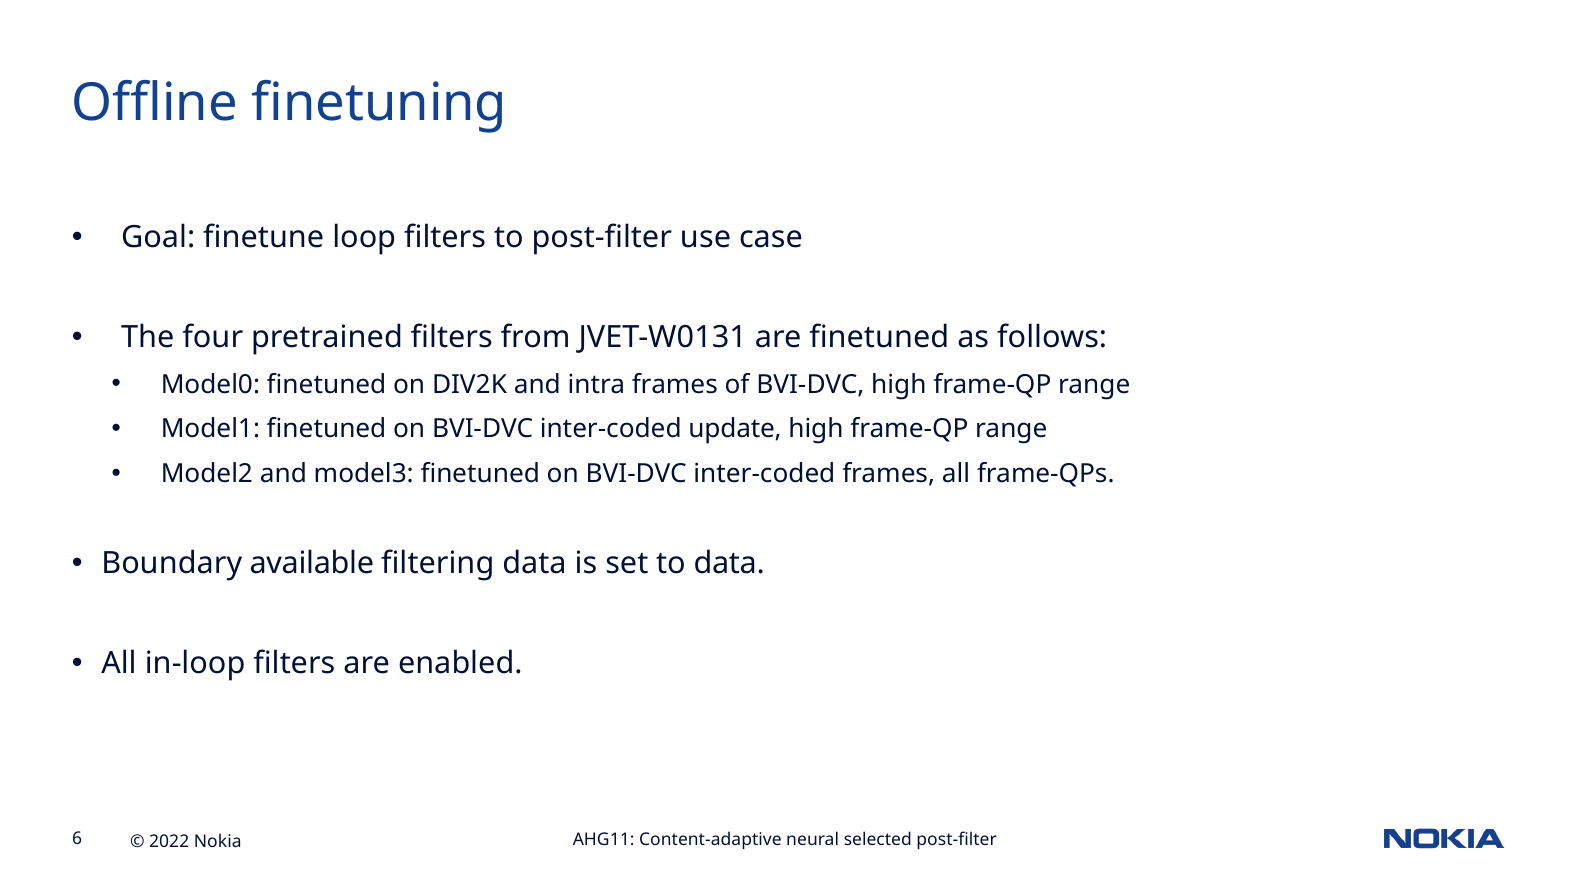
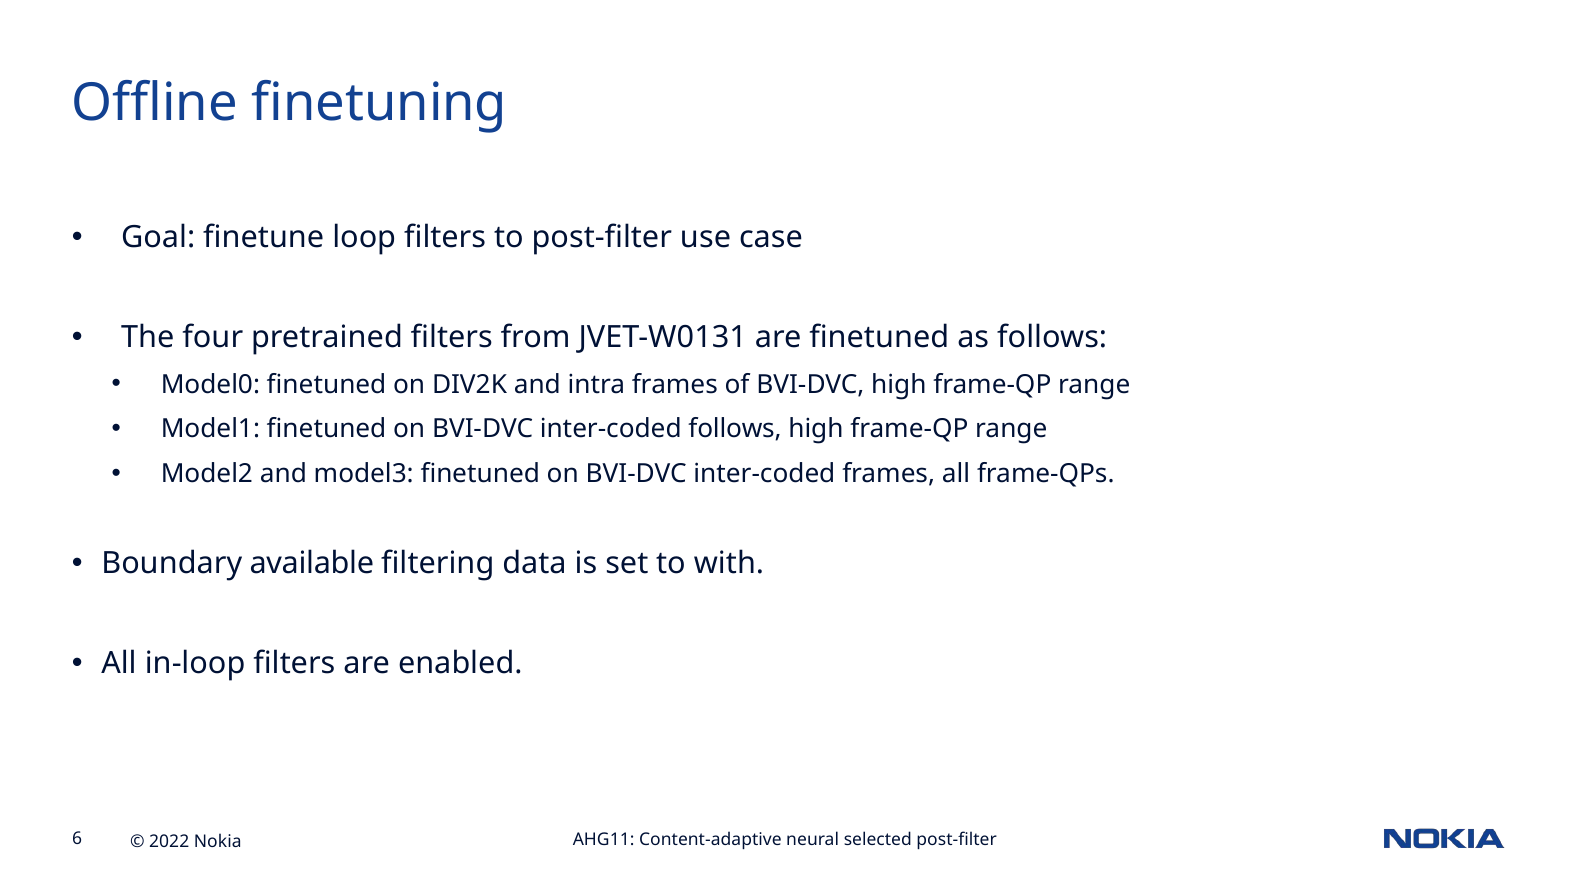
inter-coded update: update -> follows (735, 429)
to data: data -> with (729, 564)
